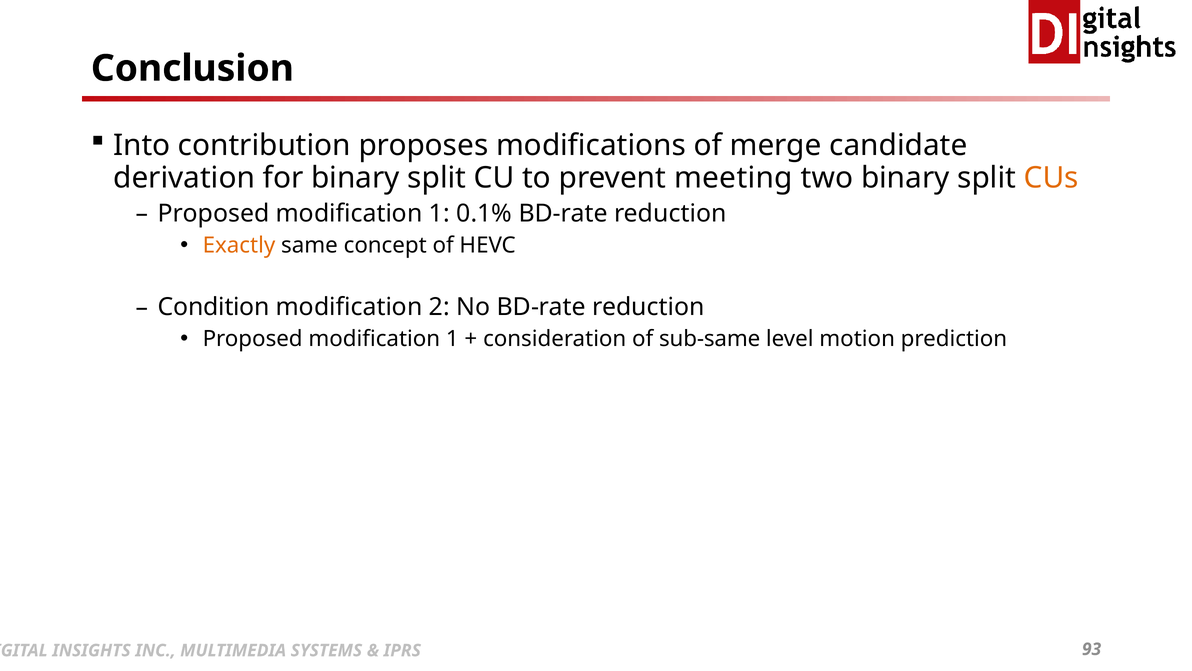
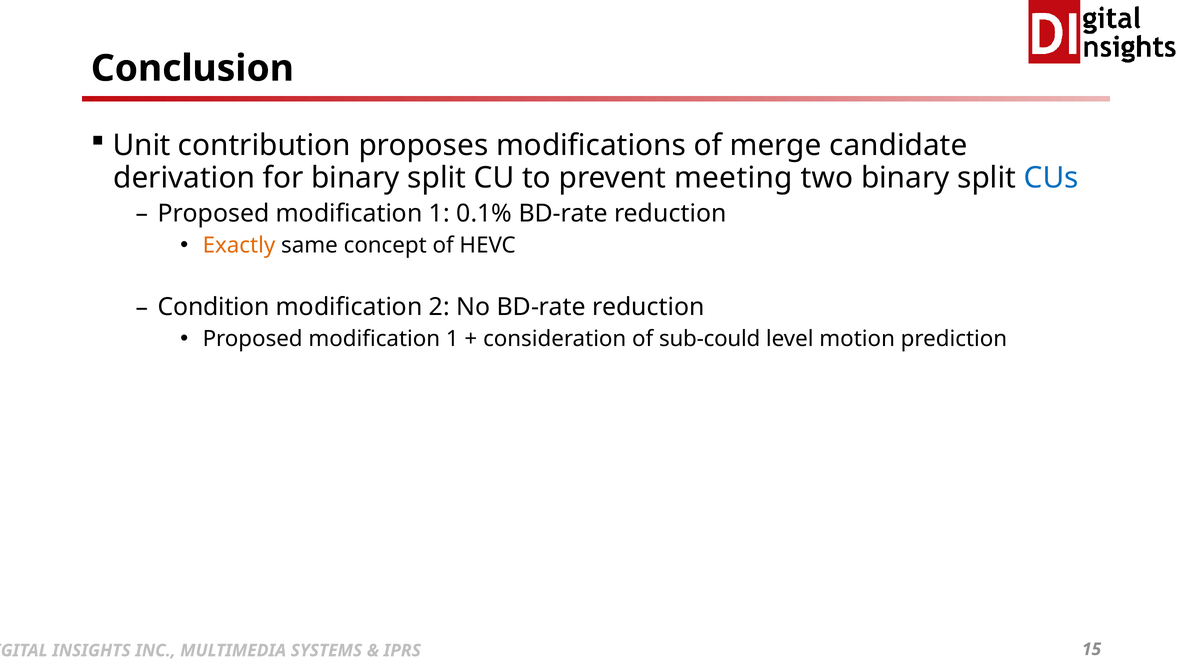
Into: Into -> Unit (142, 145)
CUs colour: orange -> blue (1051, 178)
sub-same: sub-same -> sub-could (710, 339)
93: 93 -> 15 (1092, 649)
